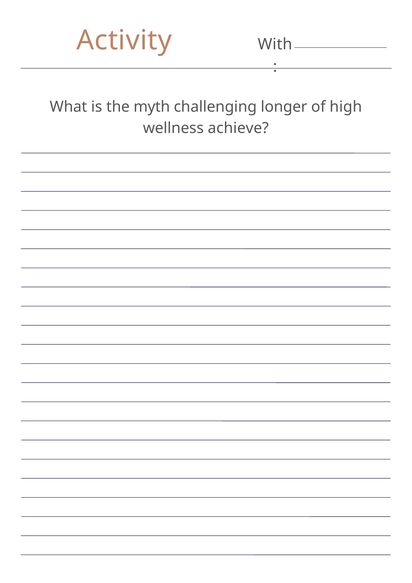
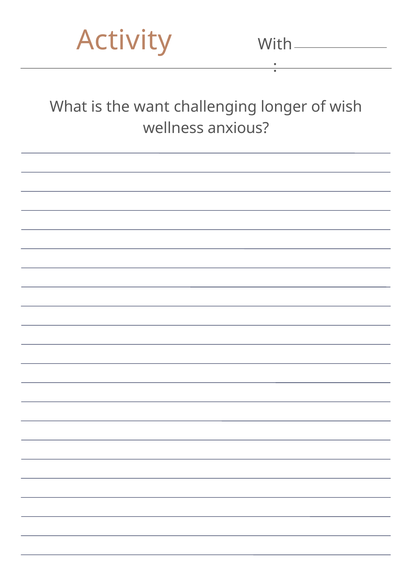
myth: myth -> want (152, 107)
high: high -> wish (346, 107)
achieve: achieve -> anxious (238, 128)
